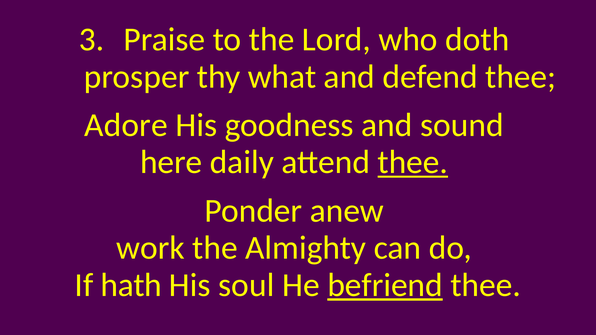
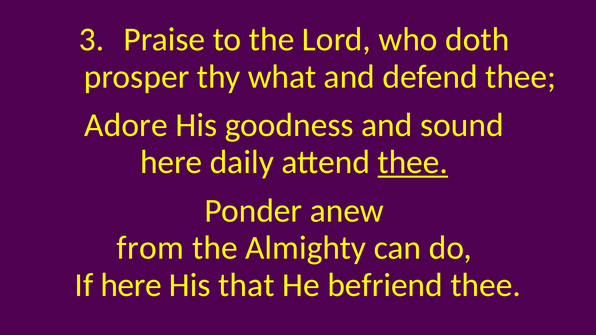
work: work -> from (150, 248)
If hath: hath -> here (131, 285)
soul: soul -> that (246, 285)
befriend underline: present -> none (385, 285)
